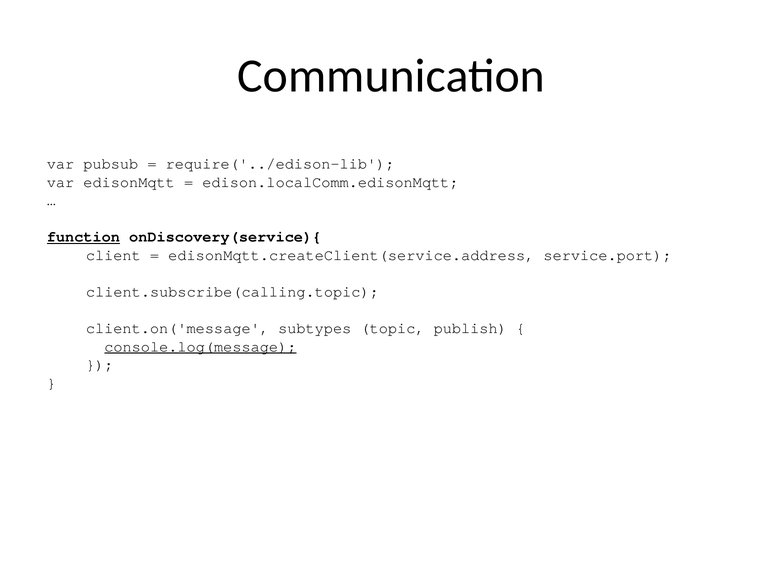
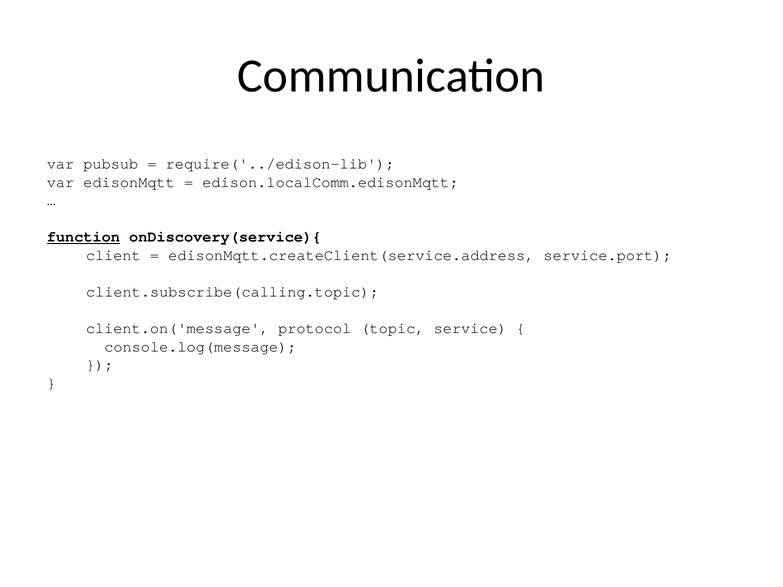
subtypes: subtypes -> protocol (315, 328)
publish: publish -> service (470, 328)
console.log(message underline: present -> none (200, 347)
